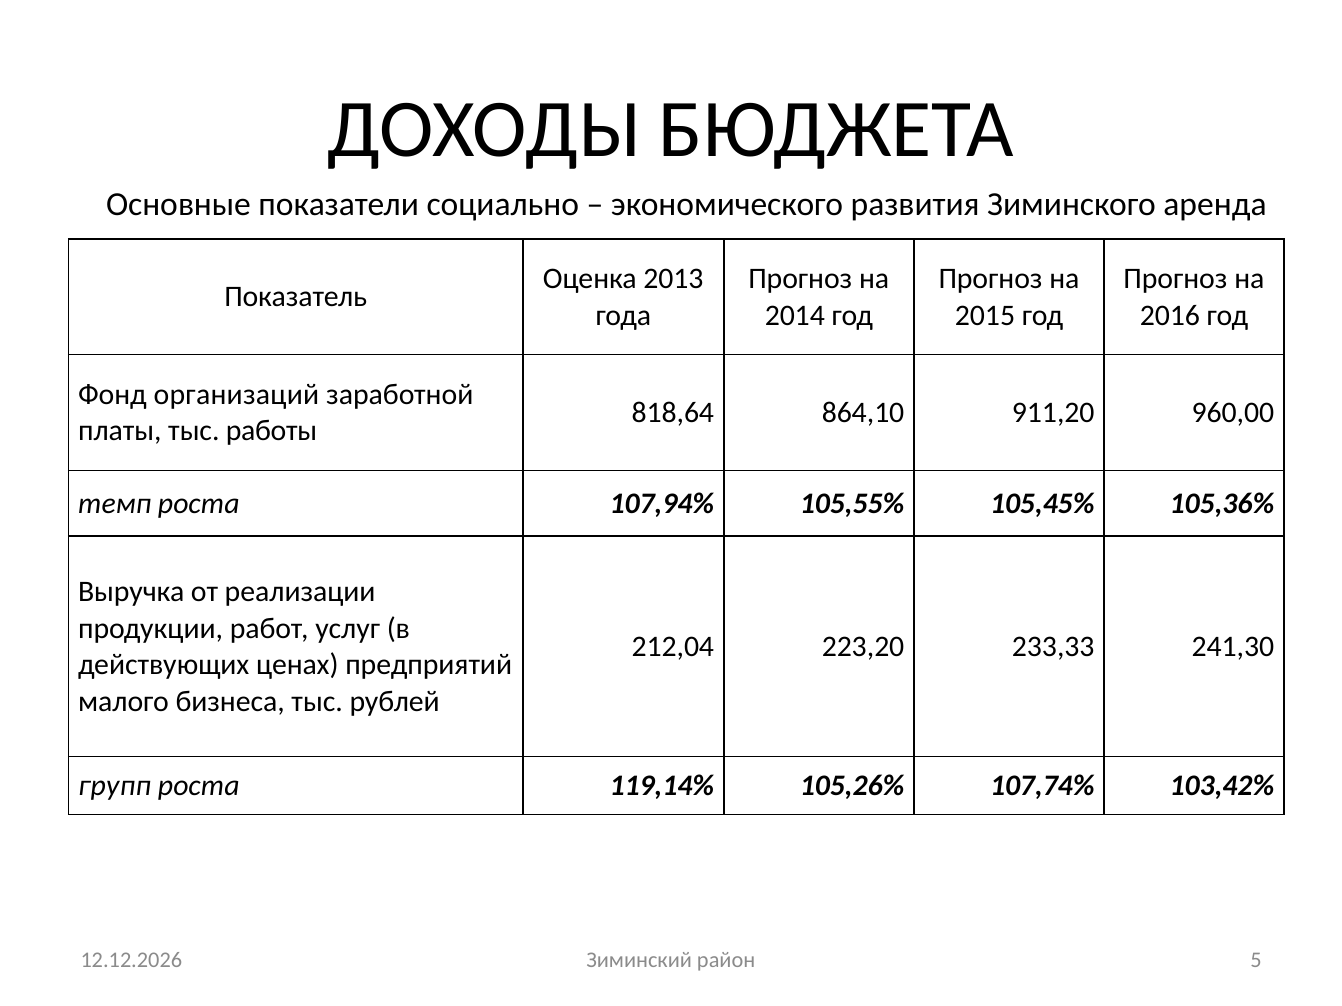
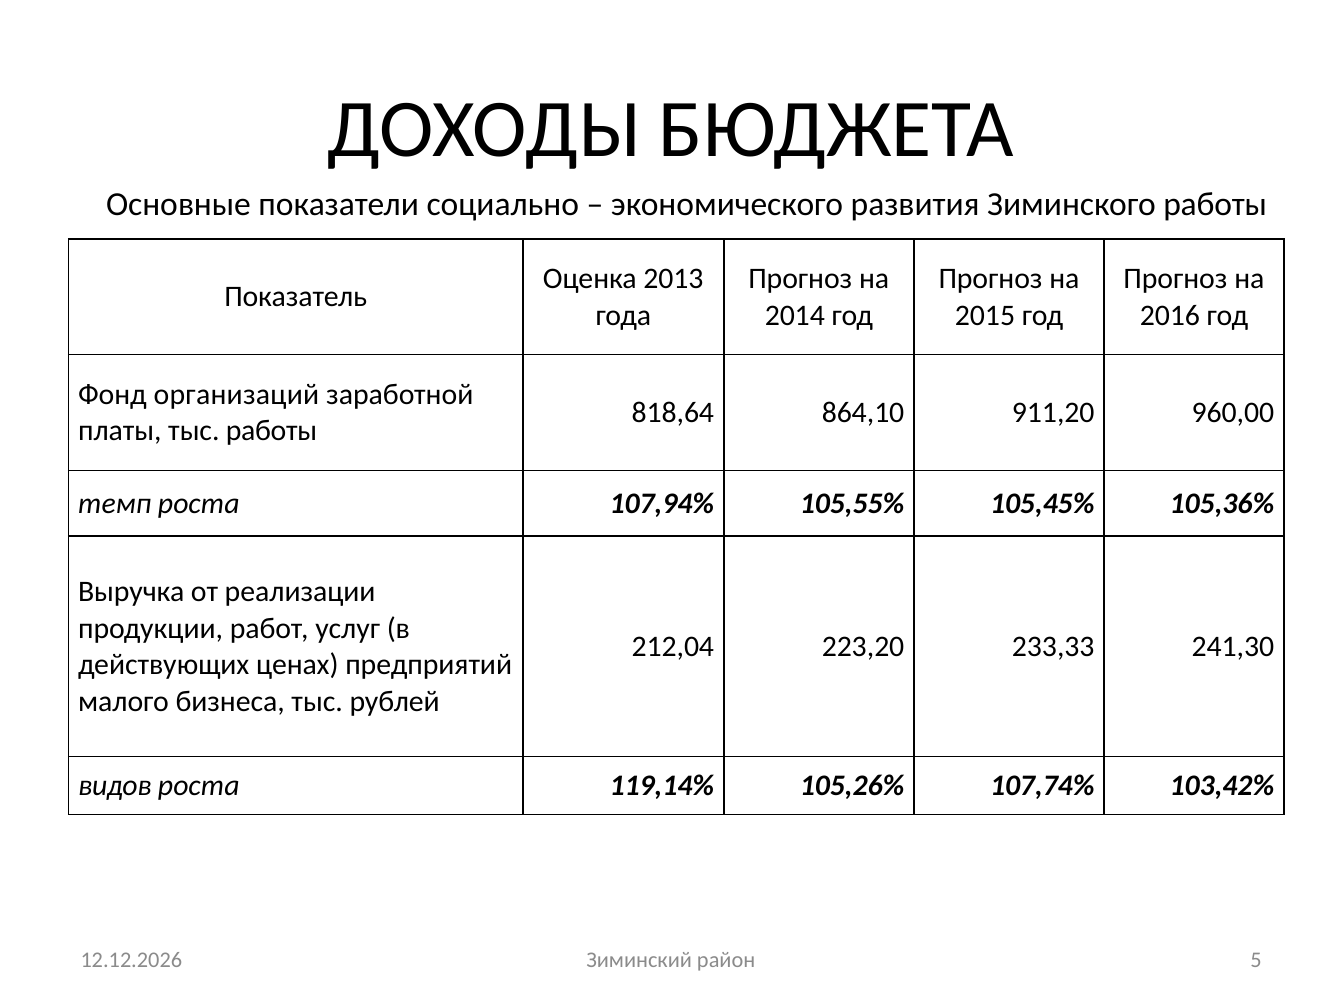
Зиминского аренда: аренда -> работы (1215, 205)
групп: групп -> видов (115, 786)
